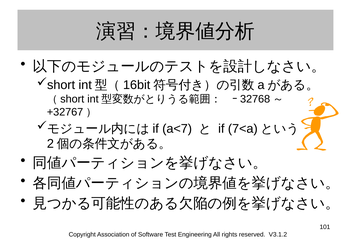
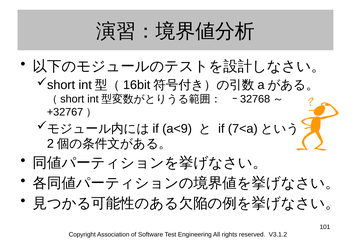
a<7: a<7 -> a<9 (177, 129)
